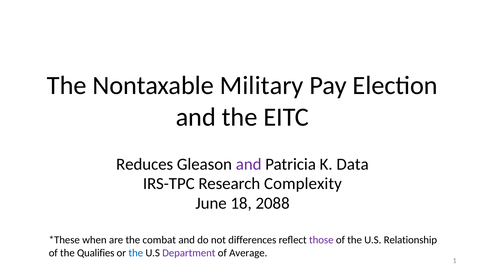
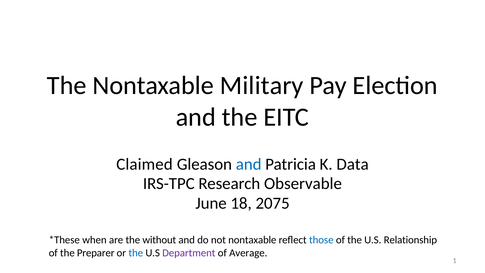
Reduces: Reduces -> Claimed (144, 164)
and colour: purple -> blue (249, 164)
Complexity: Complexity -> Observable (303, 184)
2088: 2088 -> 2075 (273, 203)
combat: combat -> without (159, 240)
not differences: differences -> nontaxable (252, 240)
those colour: purple -> blue (321, 240)
Qualifies: Qualifies -> Preparer (96, 253)
